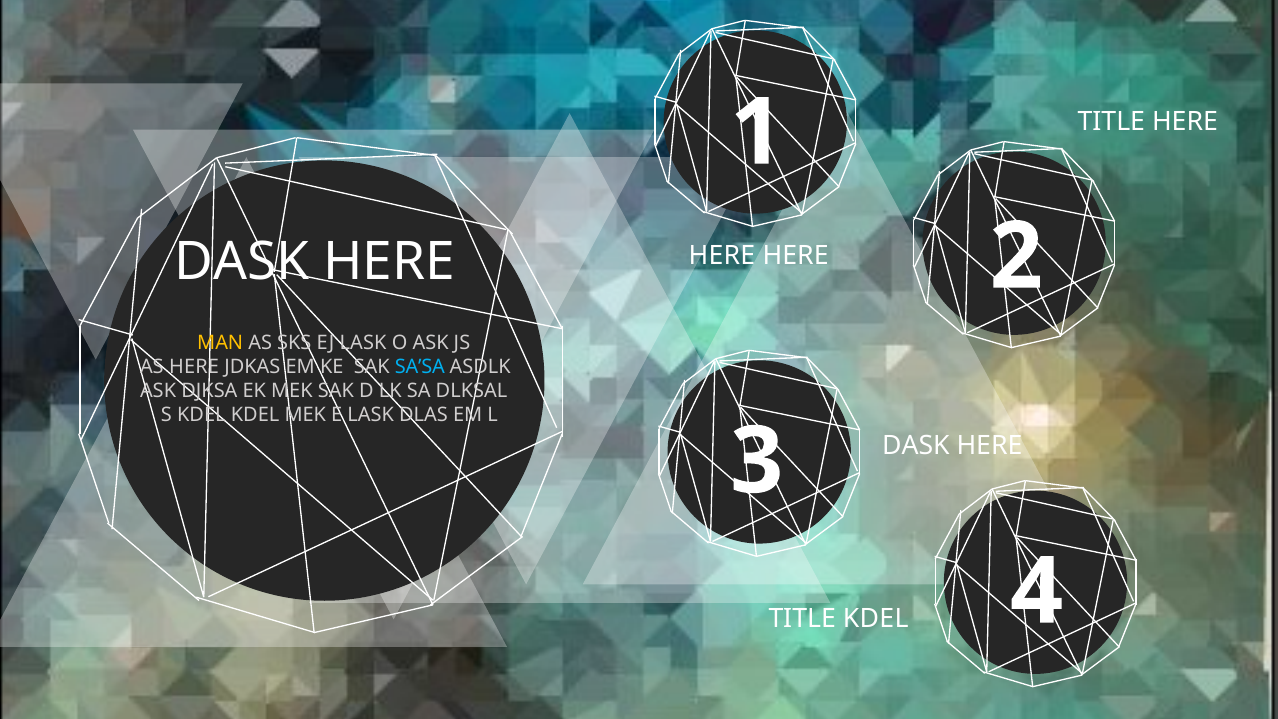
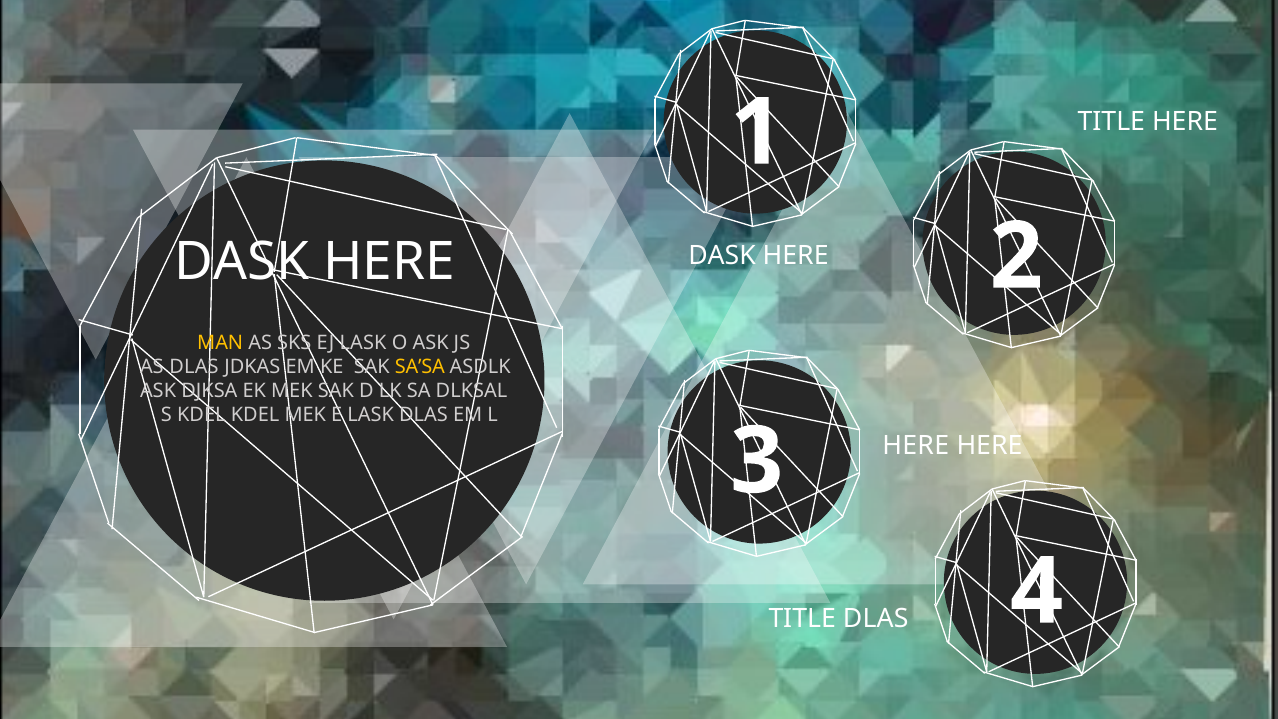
HERE: HERE -> DASK (722, 256)
AS HERE: HERE -> DLAS (194, 367)
SA’SA colour: light blue -> yellow (420, 367)
DASK: DASK -> HERE (916, 445)
TITLE KDEL: KDEL -> DLAS (876, 619)
